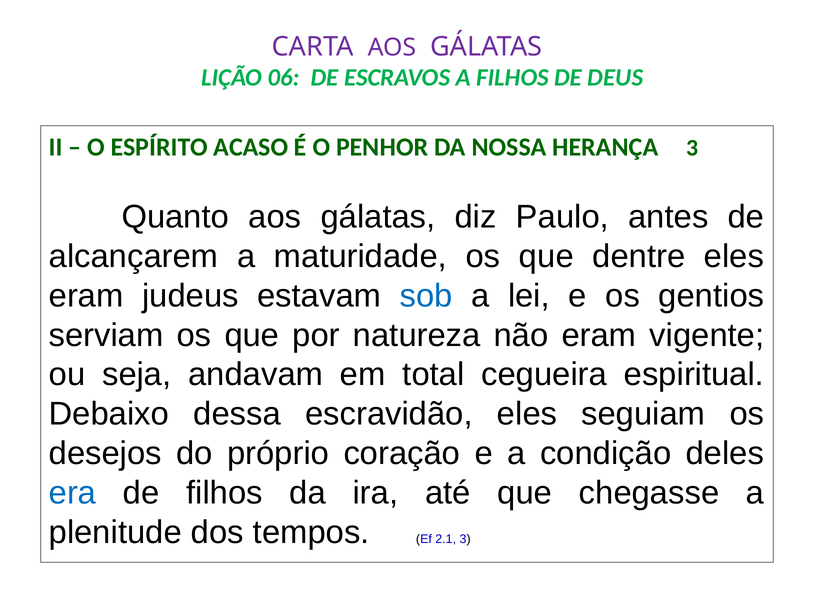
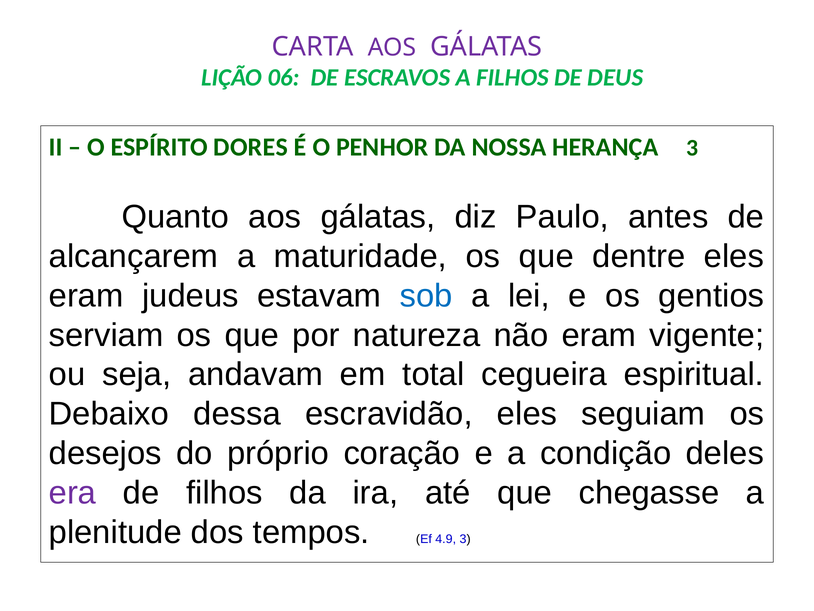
ACASO: ACASO -> DORES (251, 147)
era colour: blue -> purple (73, 492)
2.1: 2.1 -> 4.9 (446, 538)
